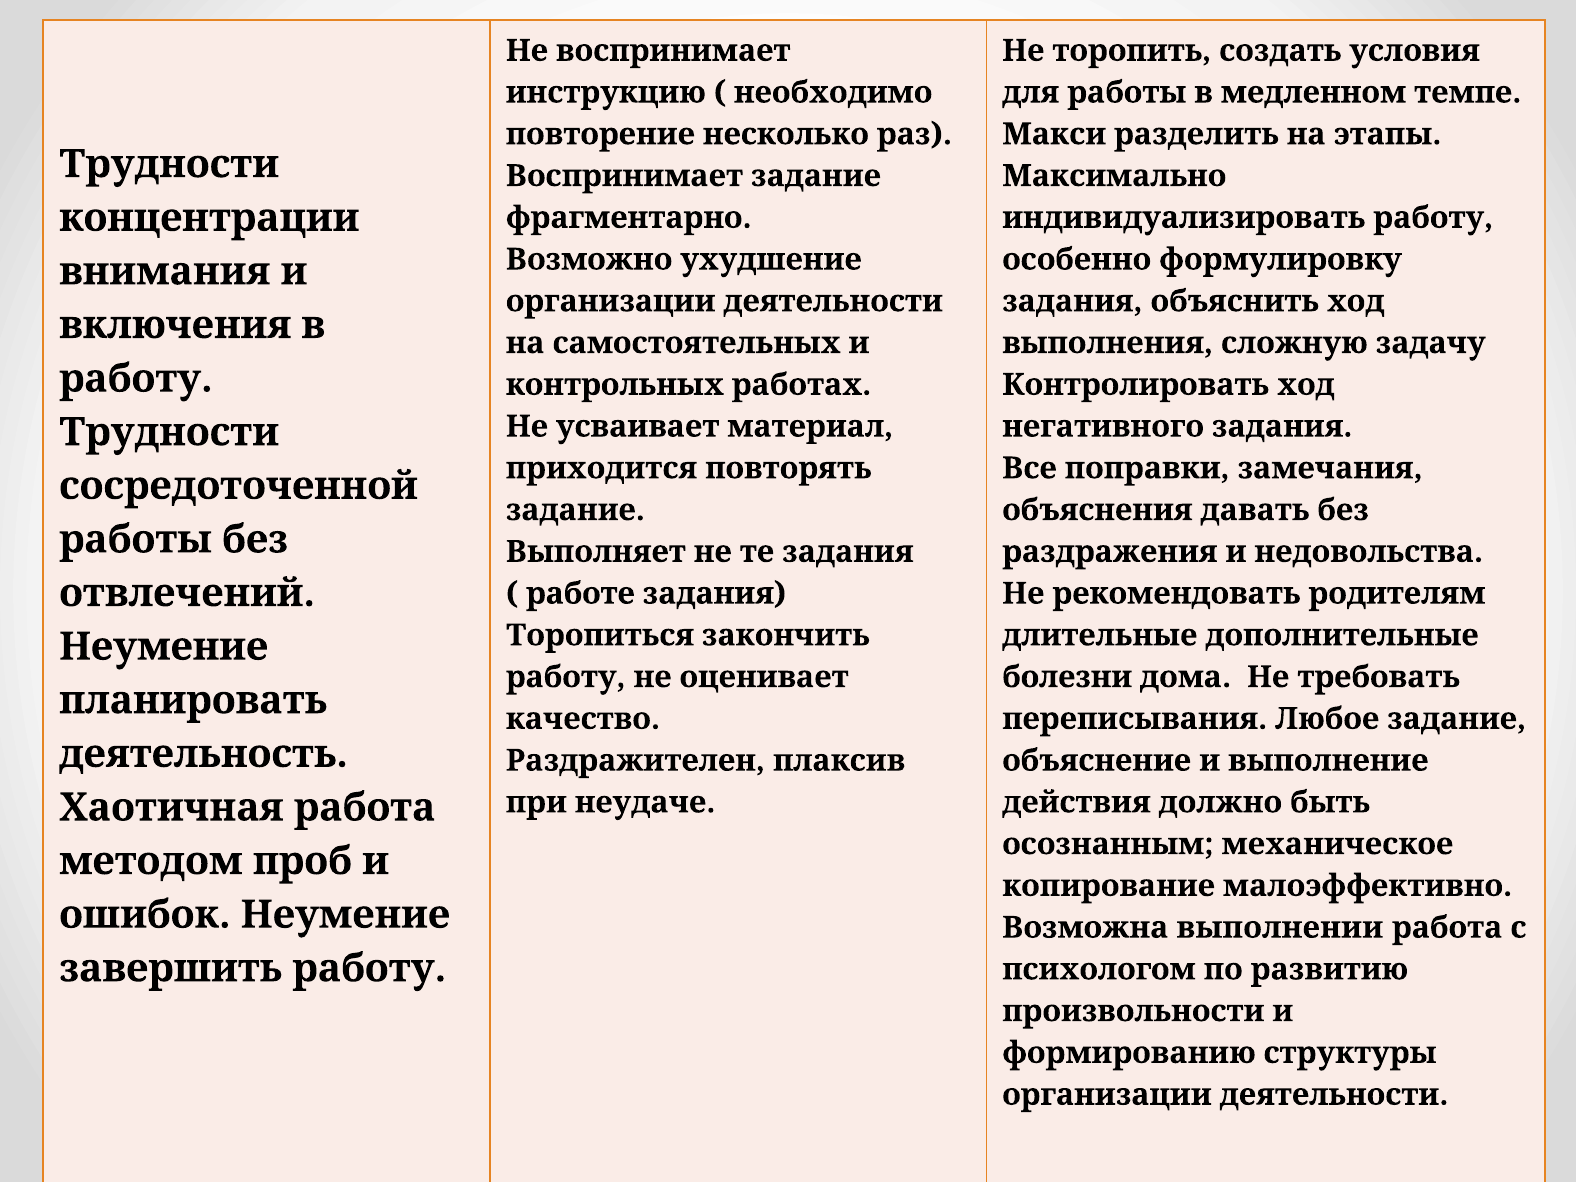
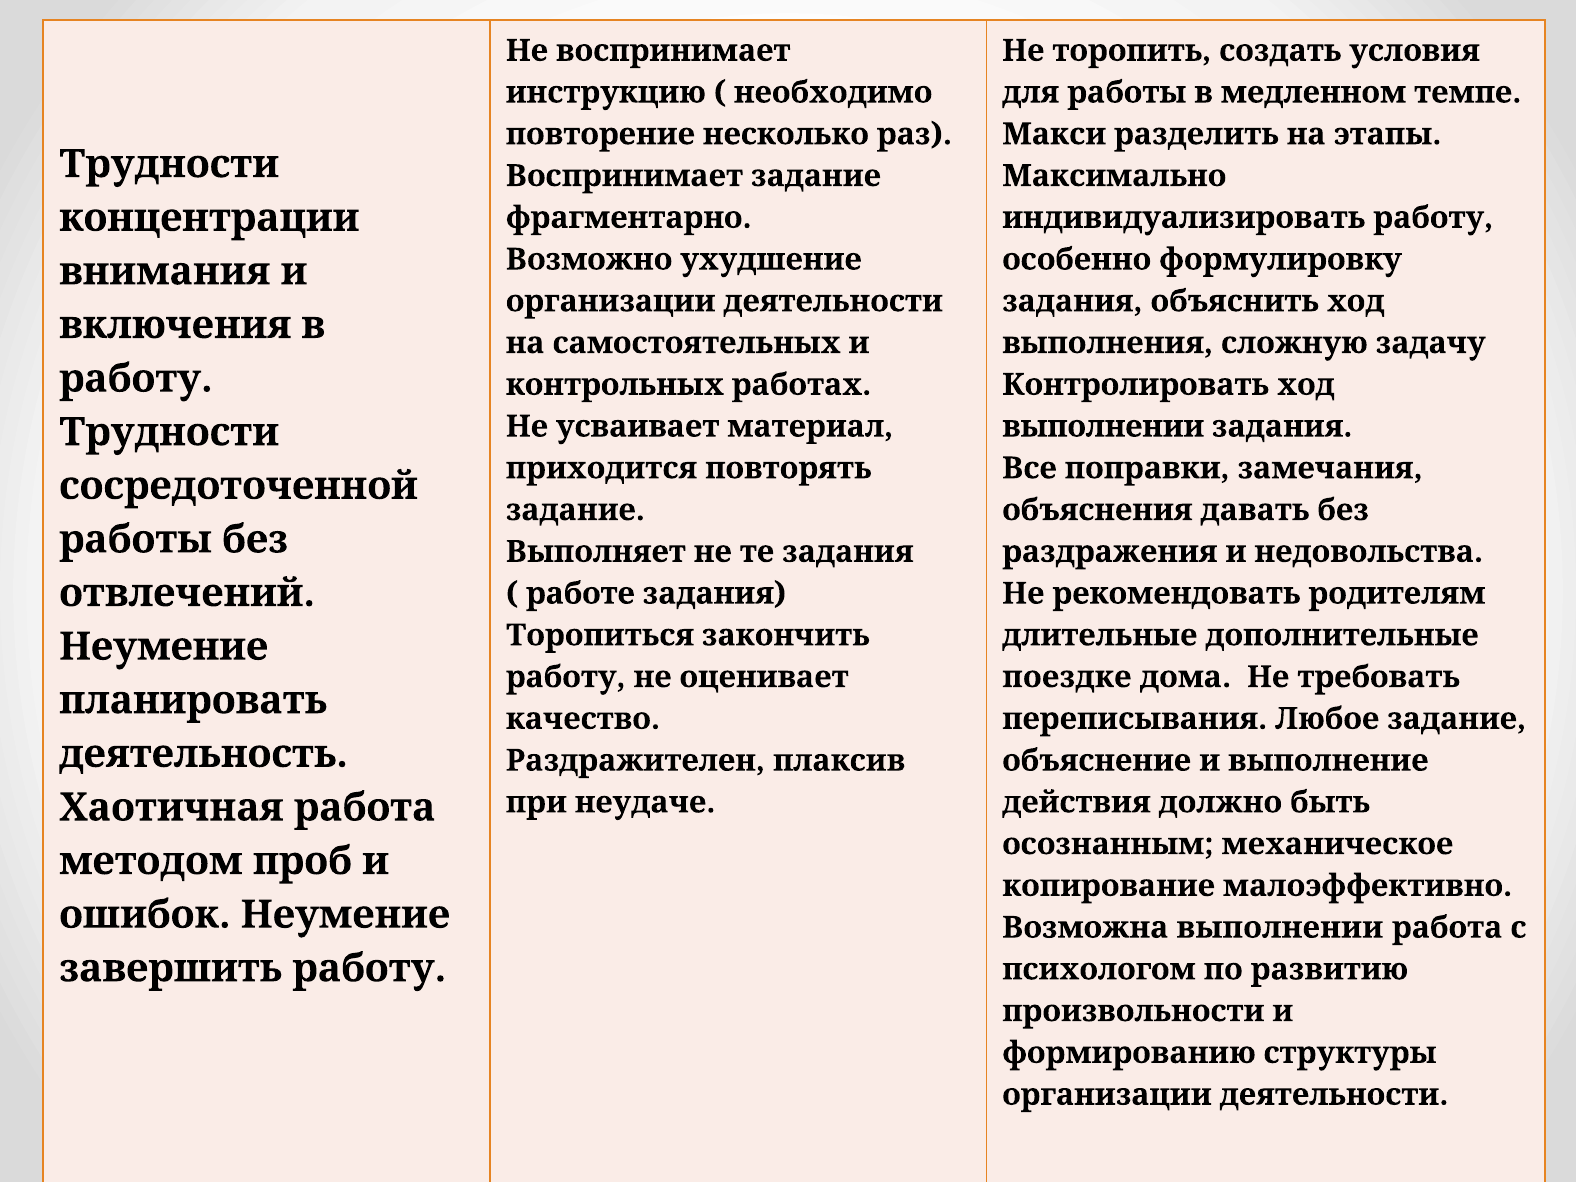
негативного: негативного -> выполнении (1103, 427)
болезни: болезни -> поездке (1067, 677)
